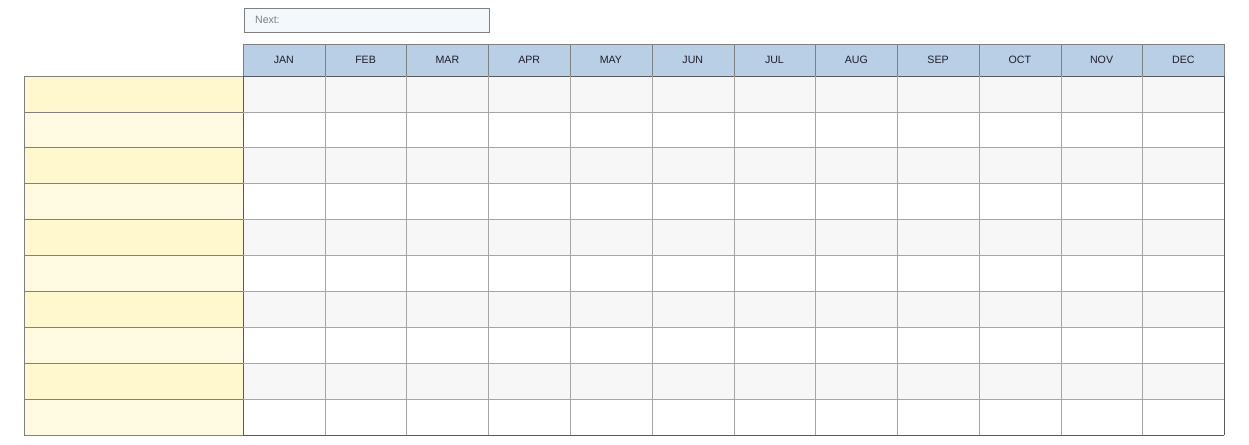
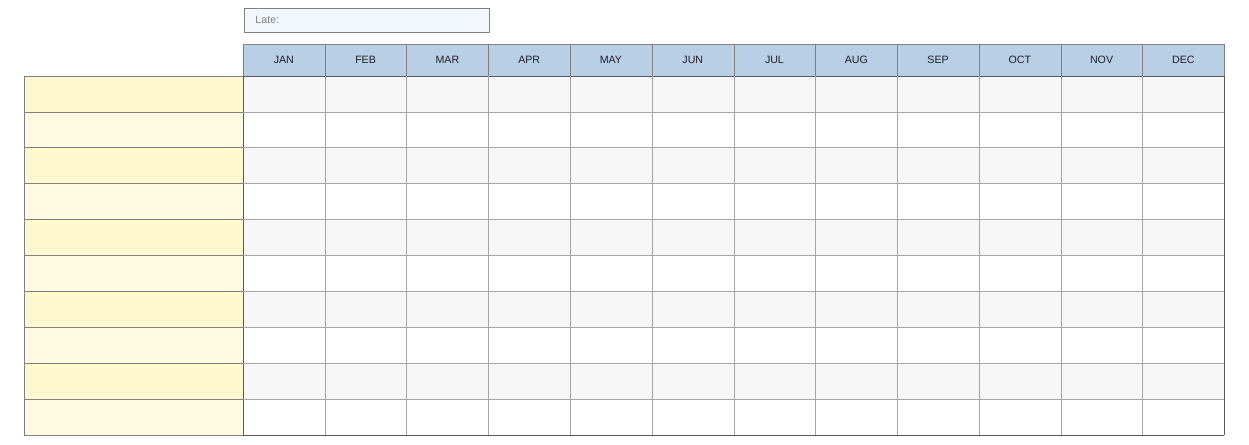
Next: Next -> Late (267, 20)
